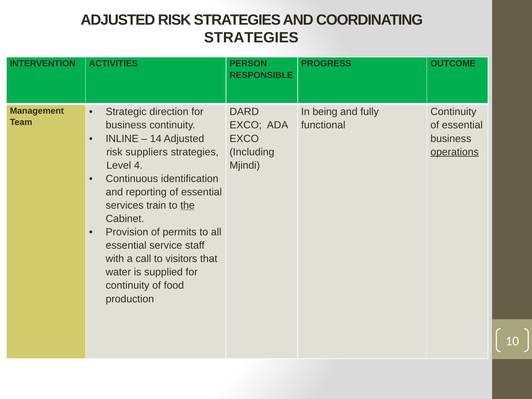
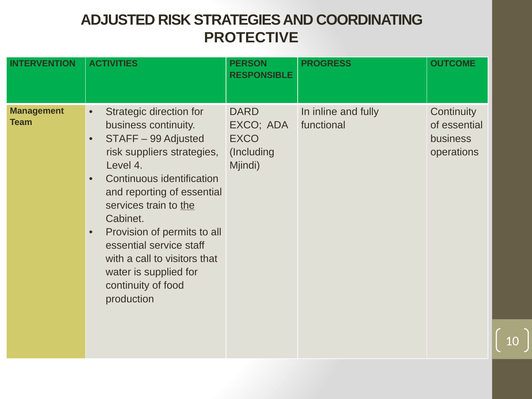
STRATEGIES: STRATEGIES -> PROTECTIVE (251, 38)
being: being -> inline (325, 112)
INLINE: INLINE -> STAFF (122, 139)
14: 14 -> 99 (156, 139)
operations underline: present -> none (455, 152)
